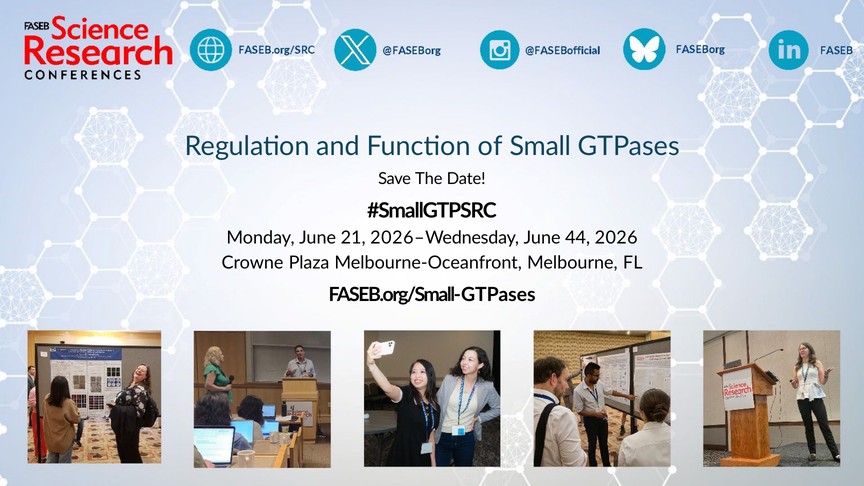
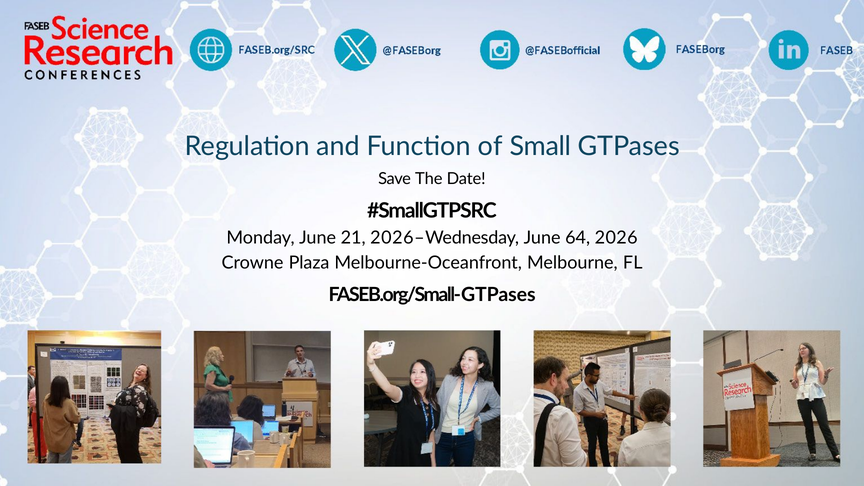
44: 44 -> 64 (578, 238)
